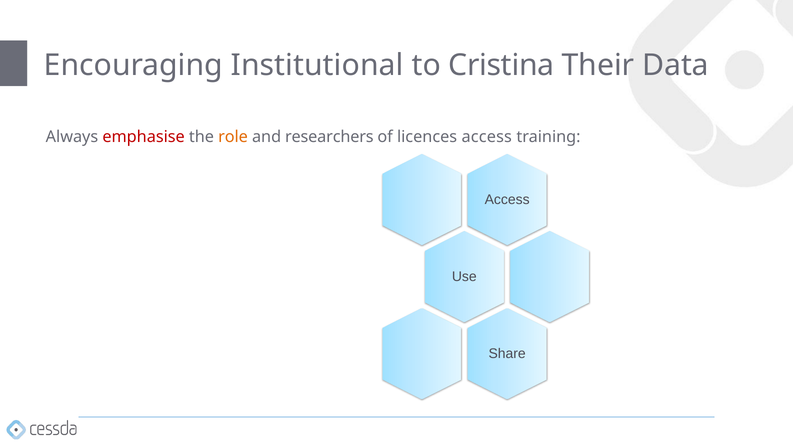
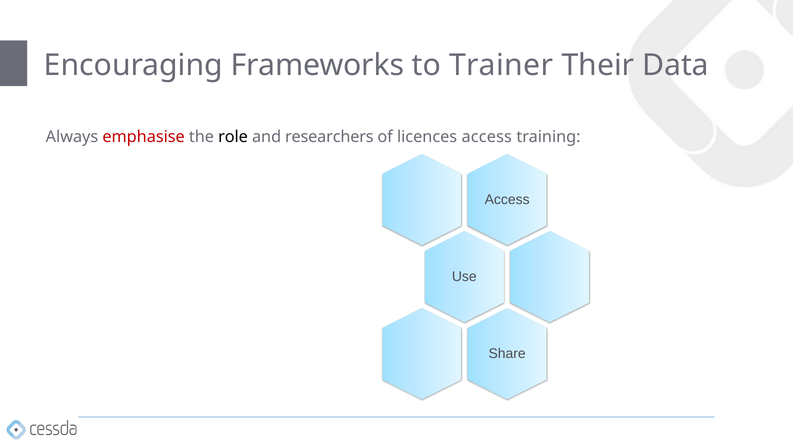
Institutional: Institutional -> Frameworks (317, 65)
Cristina: Cristina -> Trainer (501, 65)
role colour: orange -> black (233, 137)
